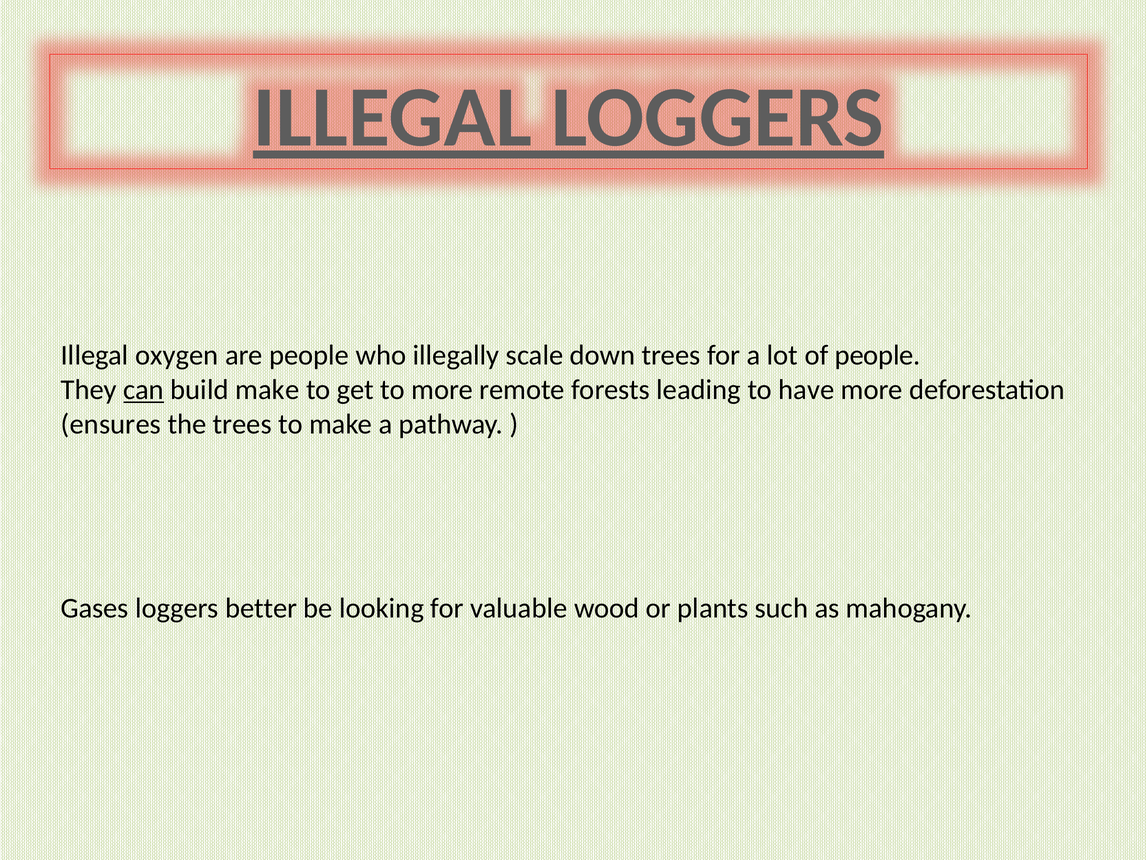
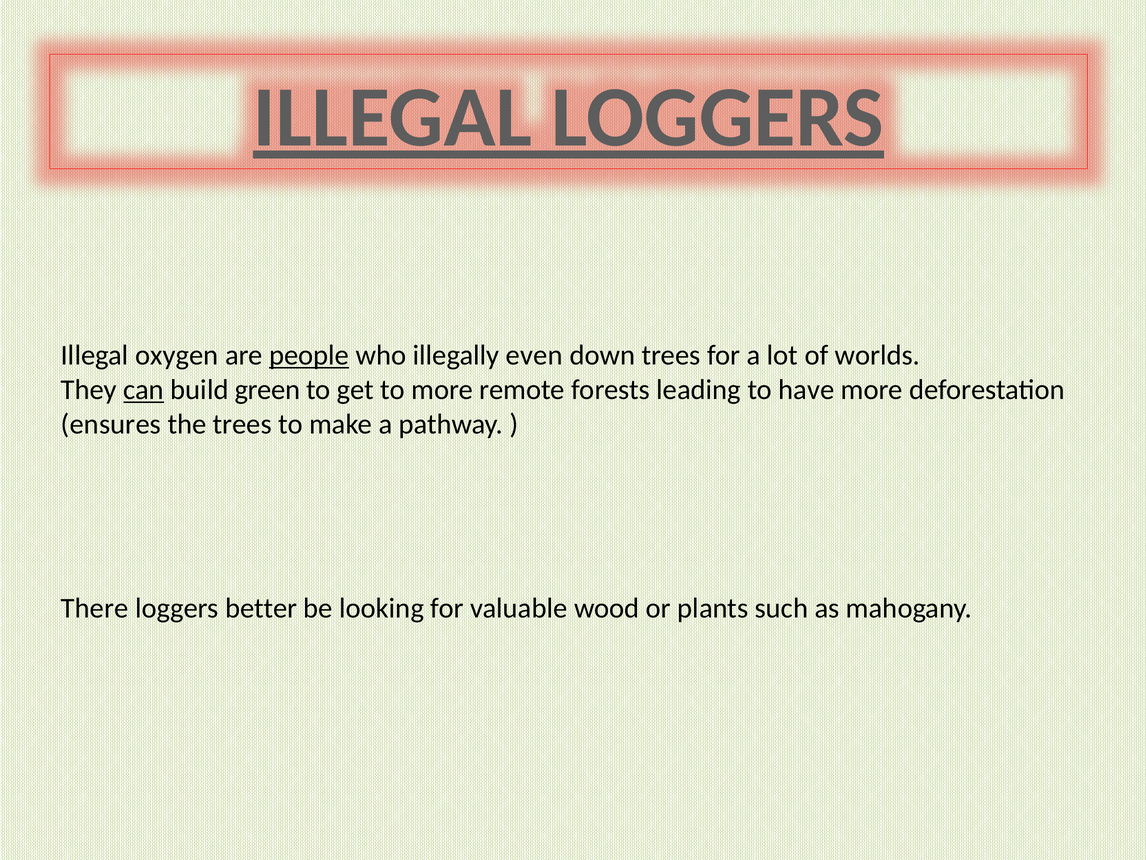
people underline: none -> present (309, 355)
scale: scale -> even (534, 355)
of people: people -> worlds (878, 355)
build make: make -> green (267, 390)
Gases: Gases -> There (95, 608)
